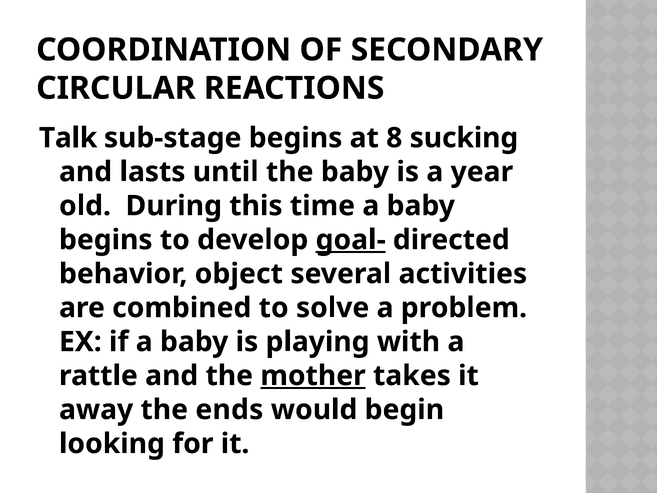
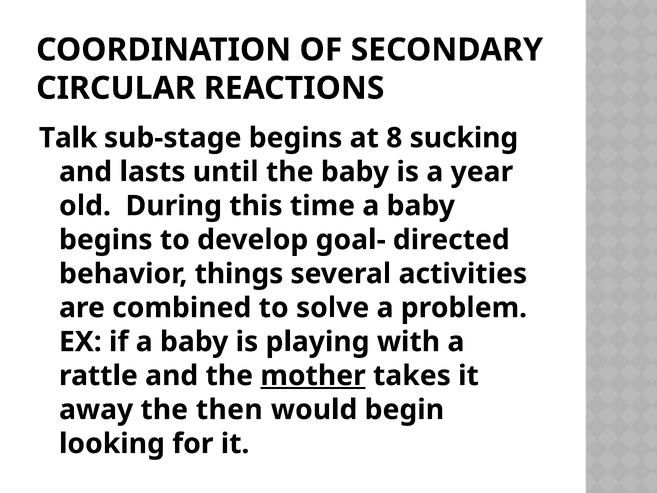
goal- underline: present -> none (351, 240)
object: object -> things (239, 274)
ends: ends -> then (229, 410)
